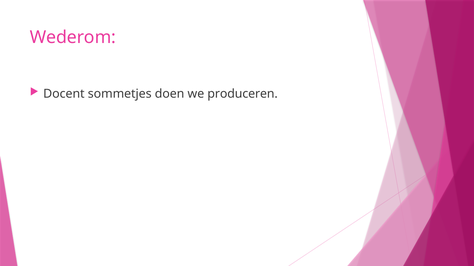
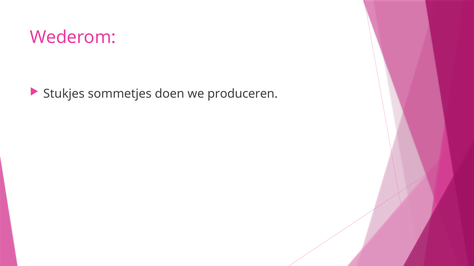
Docent: Docent -> Stukjes (64, 94)
